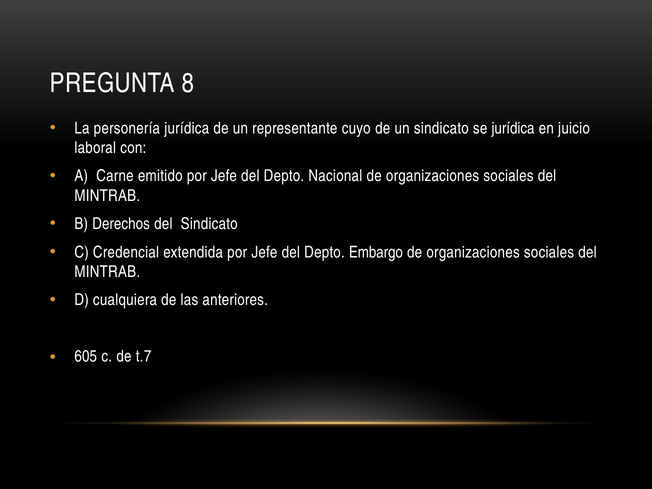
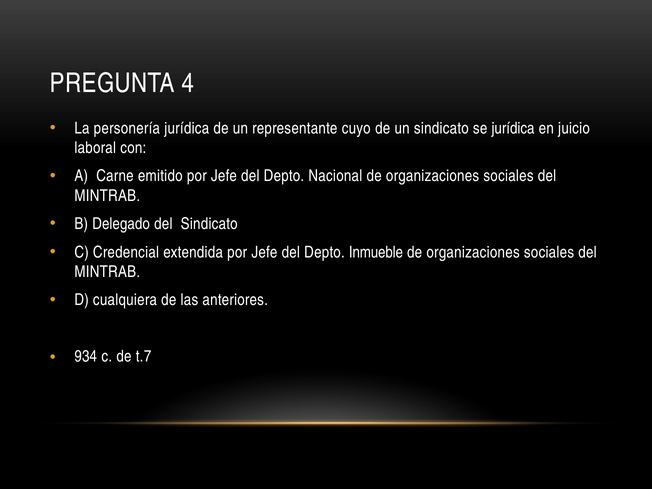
8: 8 -> 4 (188, 83)
Derechos: Derechos -> Delegado (121, 224)
Embargo: Embargo -> Inmueble (376, 252)
605: 605 -> 934 (86, 357)
